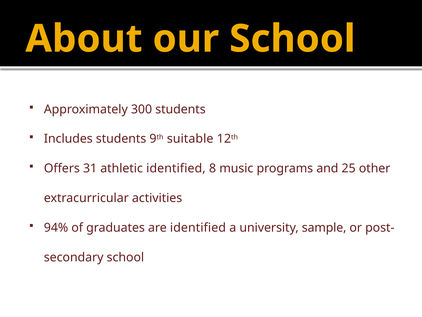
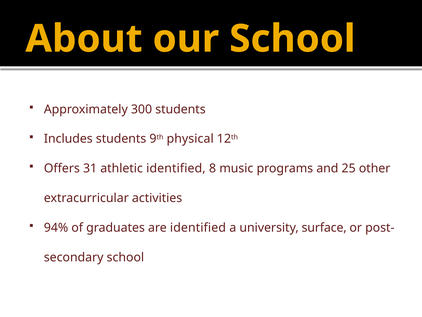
suitable: suitable -> physical (190, 139)
sample: sample -> surface (324, 227)
